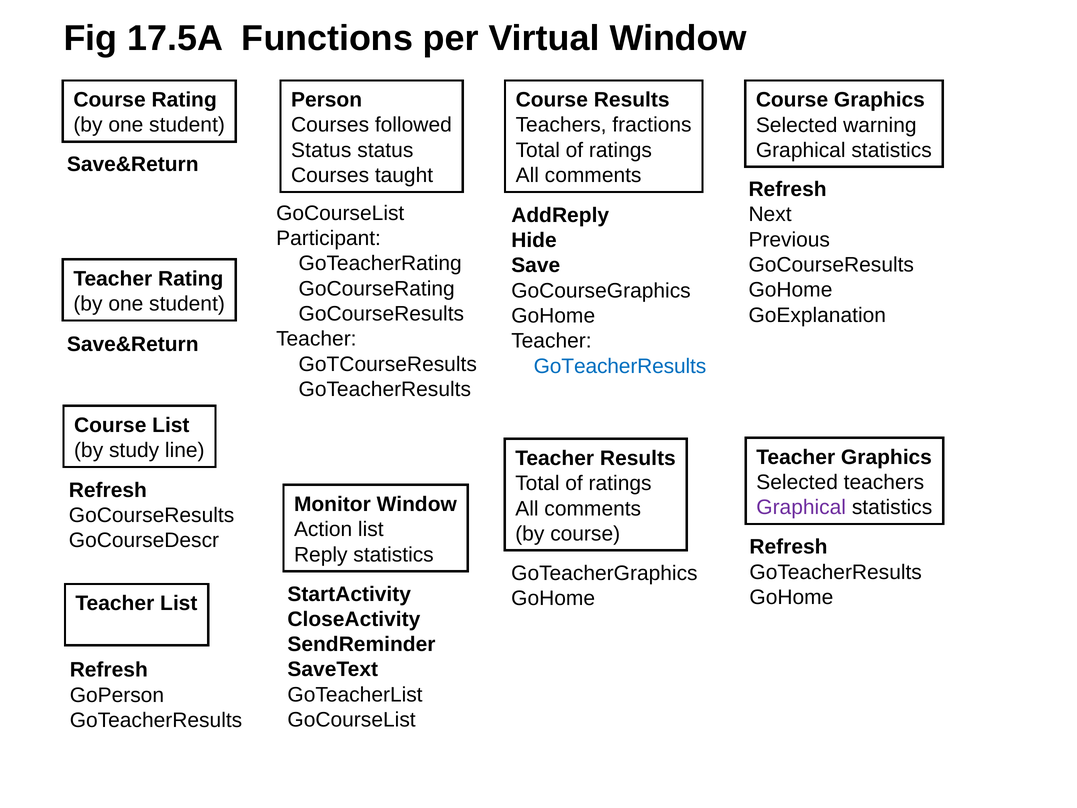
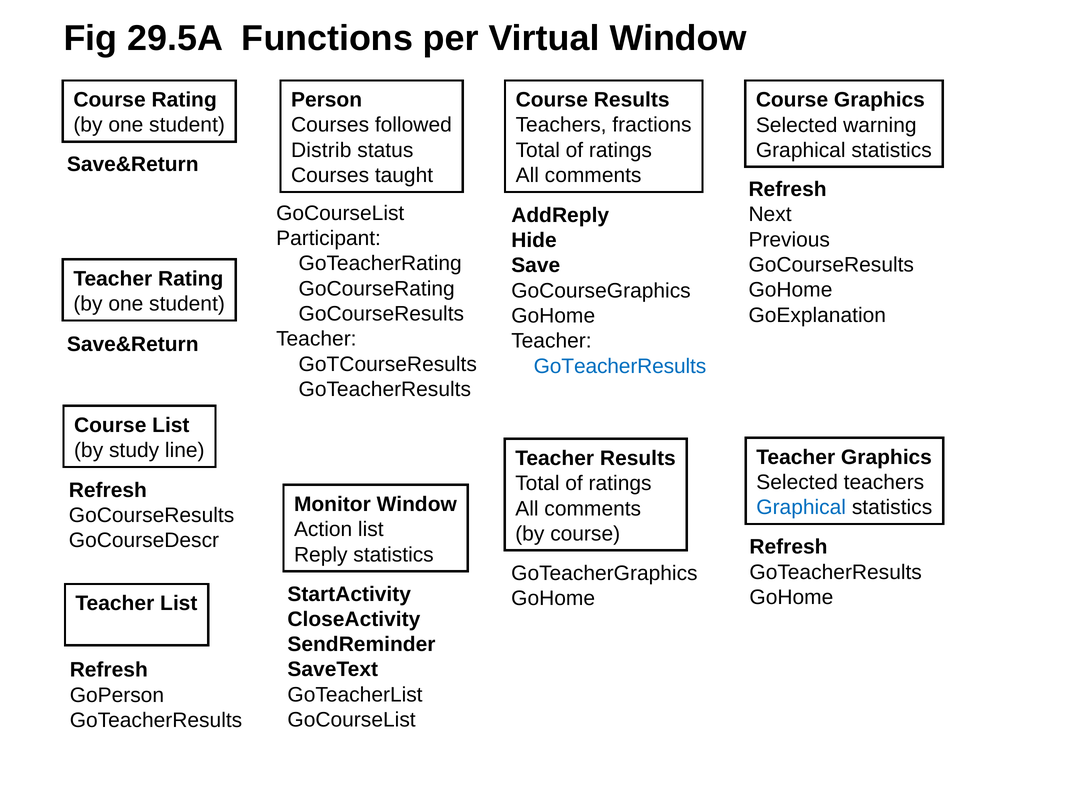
17.5A: 17.5A -> 29.5A (175, 39)
Status: Status -> Distrib (321, 150)
Graphical colour: purple -> blue (801, 507)
